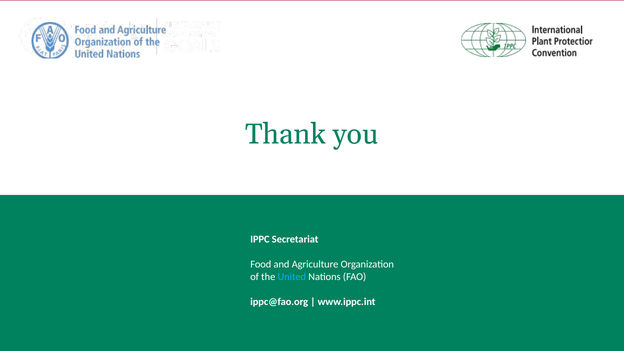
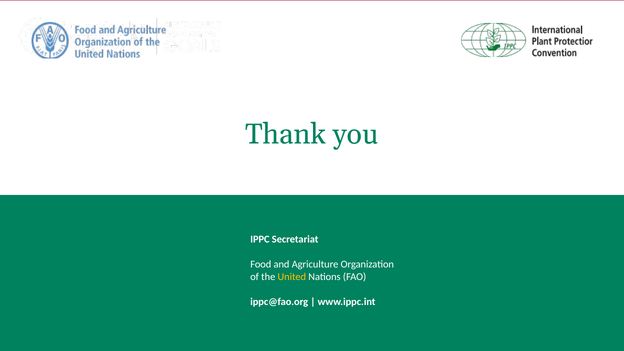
United colour: light blue -> yellow (292, 277)
